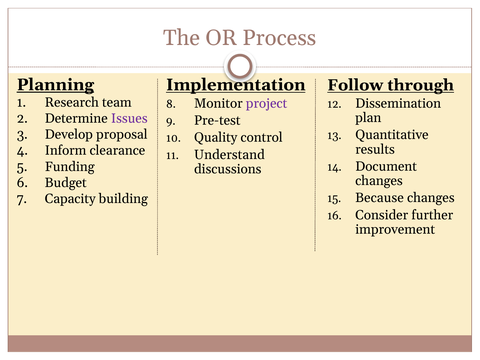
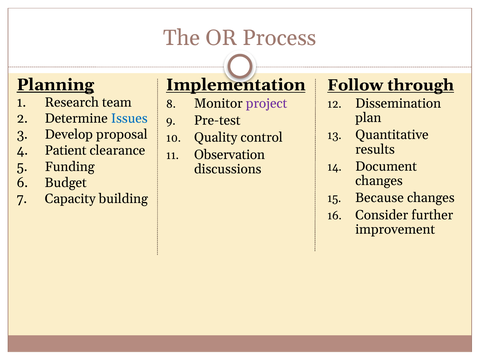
Issues colour: purple -> blue (129, 119)
Inform: Inform -> Patient (66, 151)
Understand: Understand -> Observation (229, 155)
